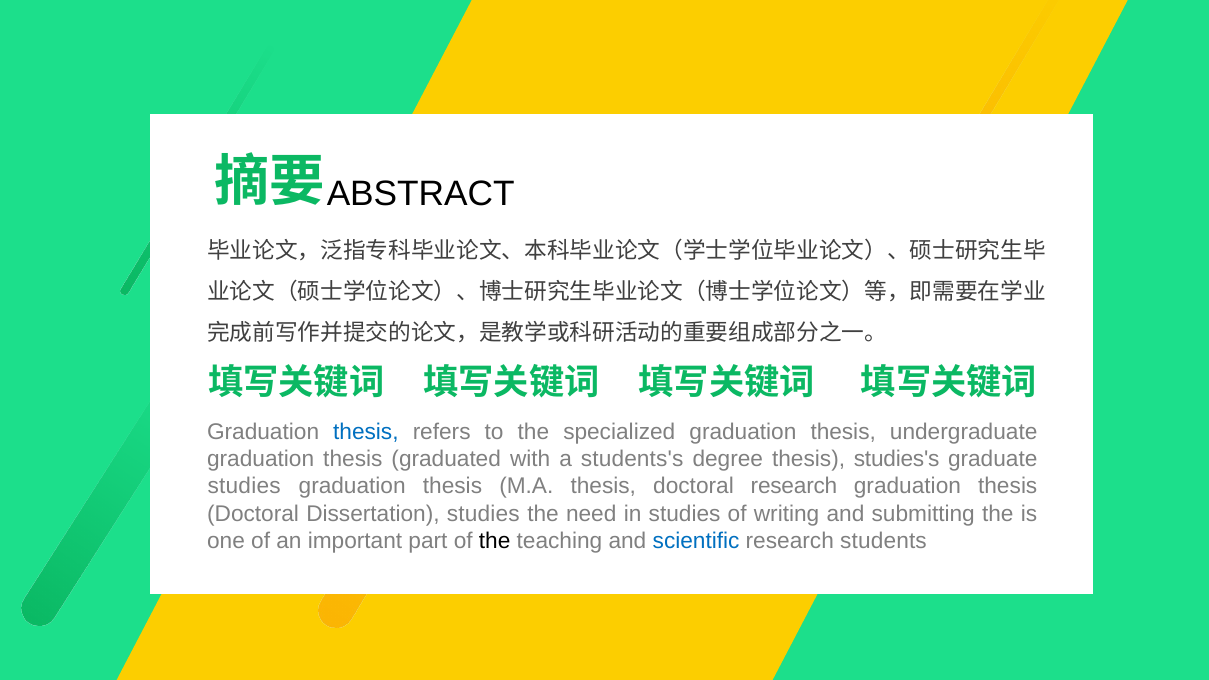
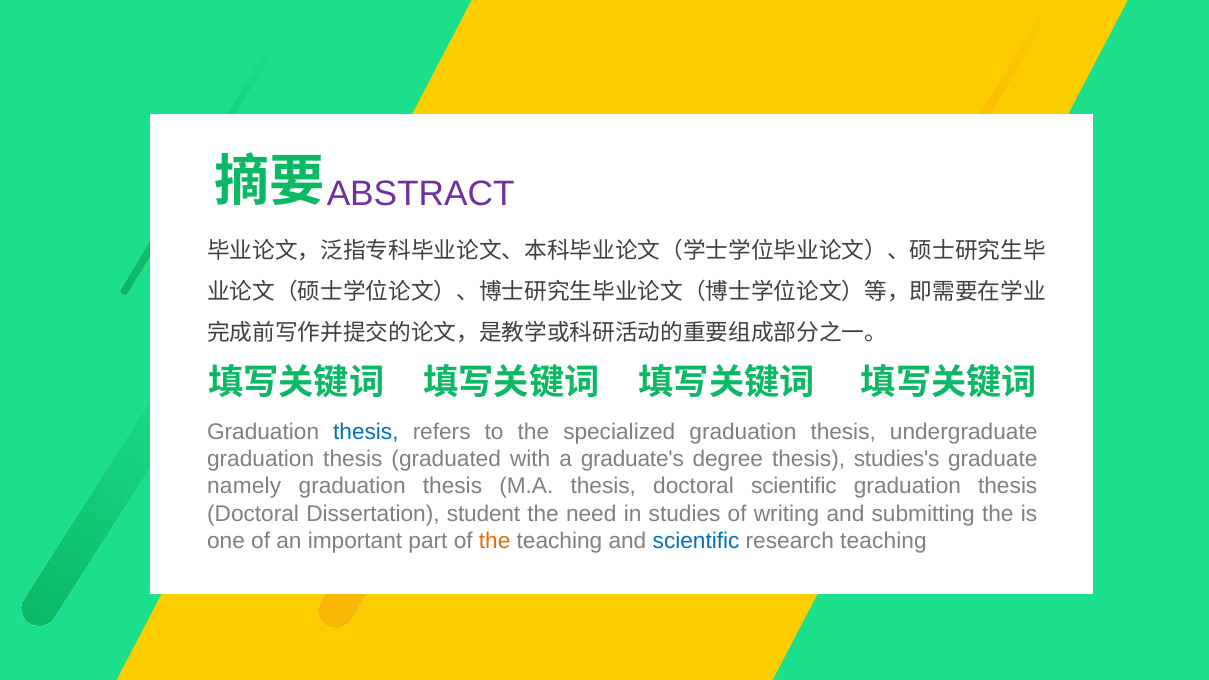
ABSTRACT colour: black -> purple (421, 194)
students's: students's -> graduate's (632, 459)
studies: studies -> namely (244, 486)
doctoral research: research -> scientific (794, 486)
Dissertation studies: studies -> student (484, 514)
the colour: black -> orange (495, 541)
research students: students -> teaching (883, 541)
